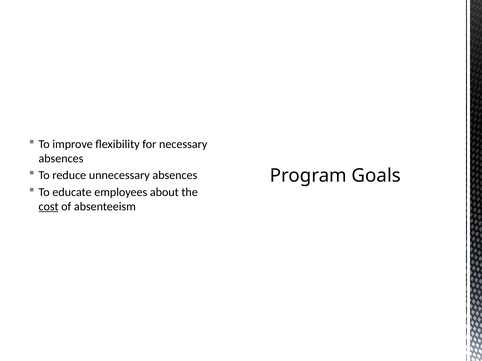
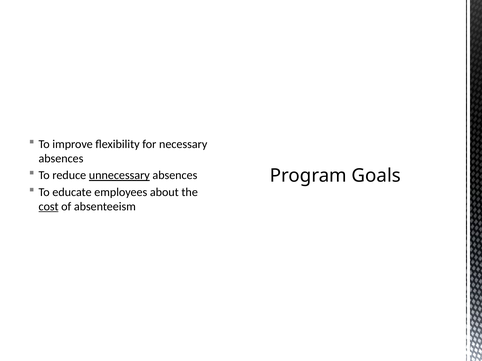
unnecessary underline: none -> present (119, 176)
